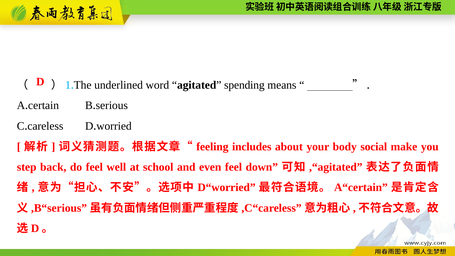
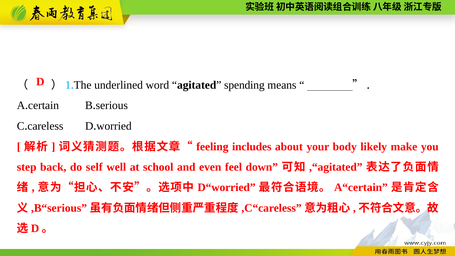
social: social -> likely (374, 147)
do feel: feel -> self (94, 167)
